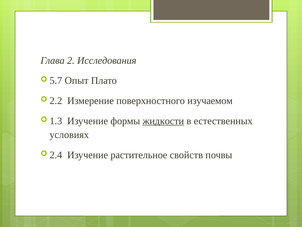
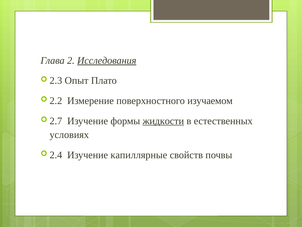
Исследования underline: none -> present (107, 60)
5.7: 5.7 -> 2.3 (56, 80)
1.3: 1.3 -> 2.7 (56, 121)
растительное: растительное -> капиллярные (139, 155)
